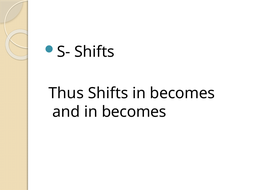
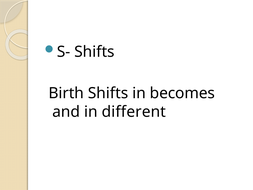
Thus: Thus -> Birth (66, 93)
and in becomes: becomes -> different (134, 112)
